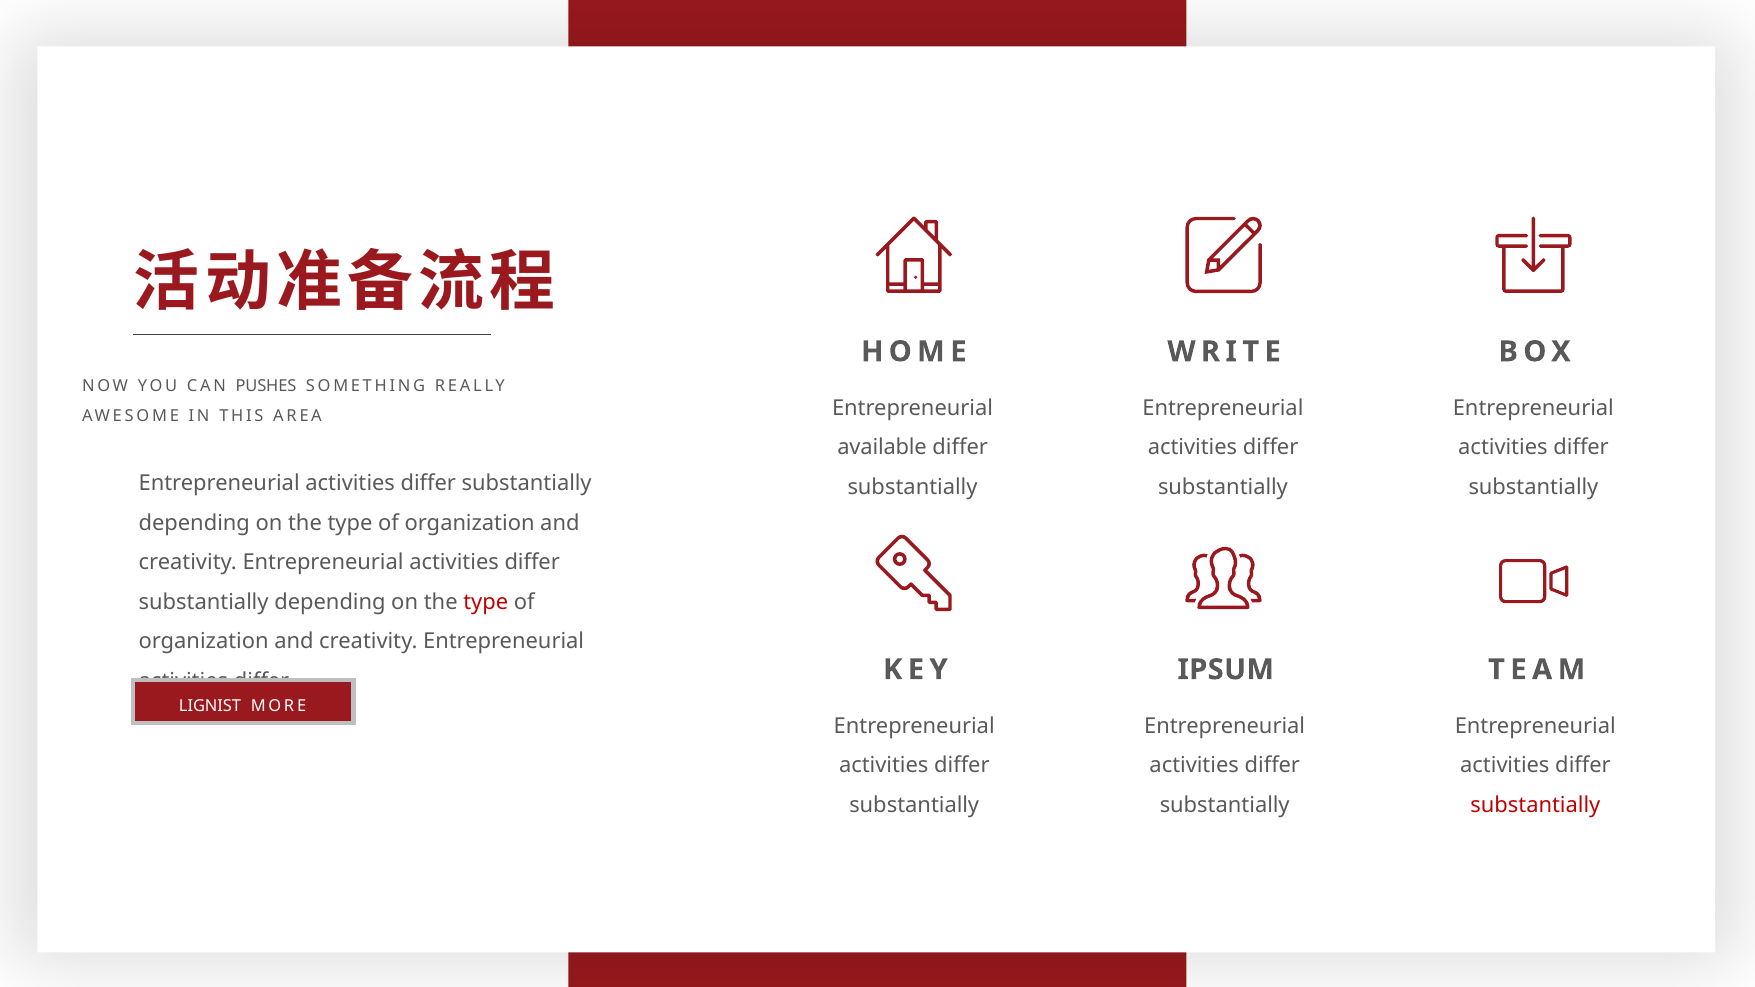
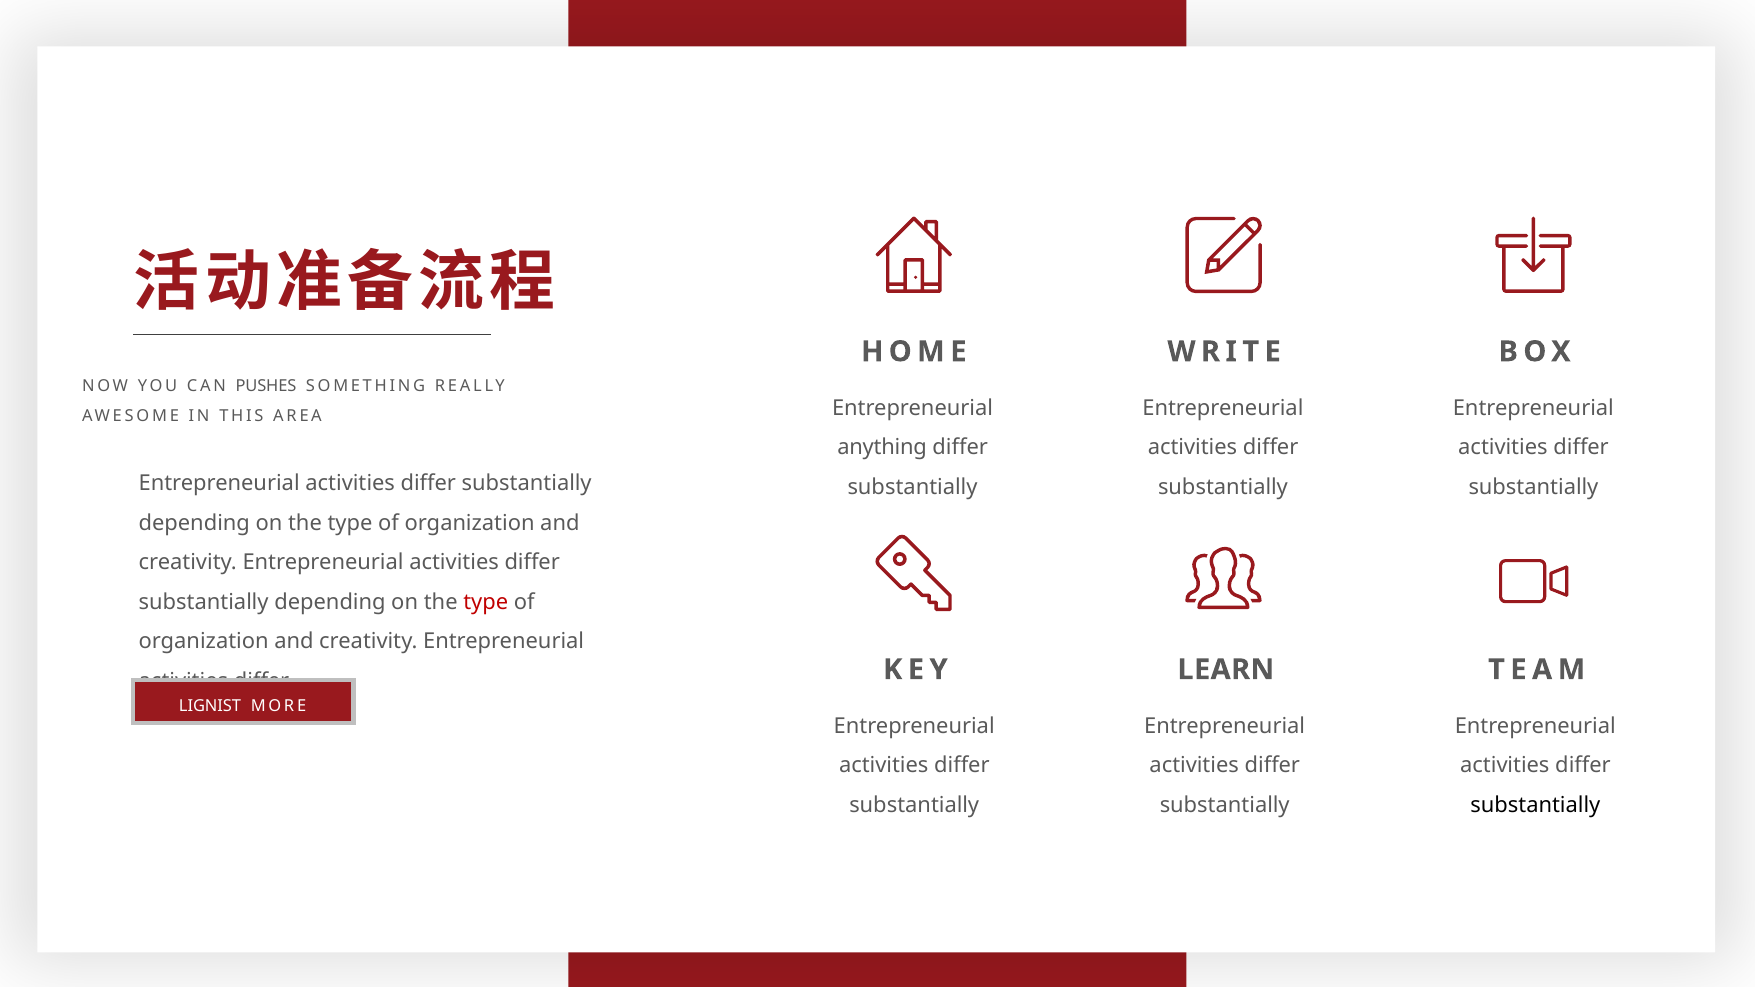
available: available -> anything (882, 448)
IPSUM: IPSUM -> LEARN (1226, 670)
substantially colour: red -> black (1535, 805)
